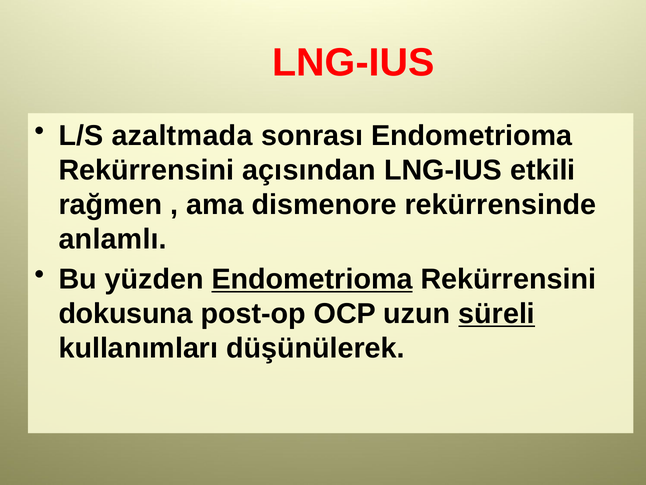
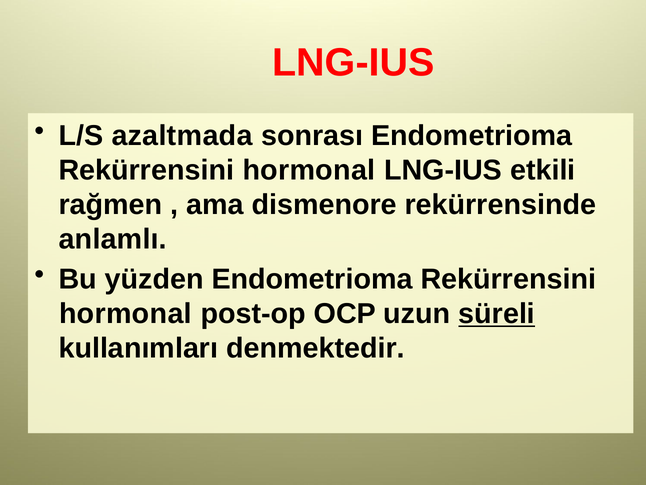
açısından: açısından -> hormonal (309, 170)
Endometrioma underline: present -> none (312, 279)
dokusuna: dokusuna -> hormonal (125, 314)
düşünülerek: düşünülerek -> denmektedir (315, 348)
